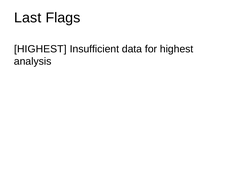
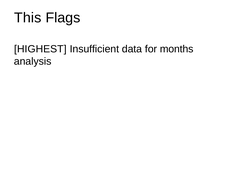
Last: Last -> This (28, 18)
for highest: highest -> months (177, 49)
